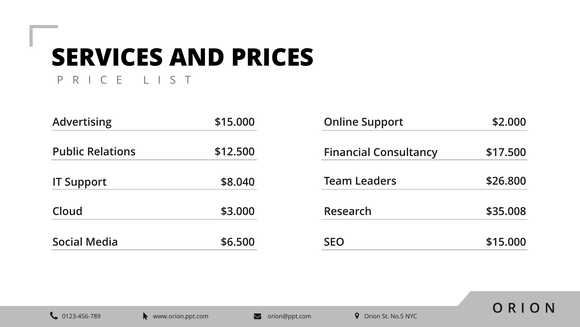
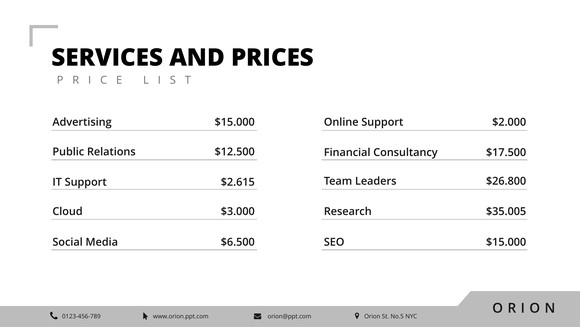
$8.040: $8.040 -> $2.615 (238, 182)
$35.008: $35.008 -> $35.005 (506, 211)
